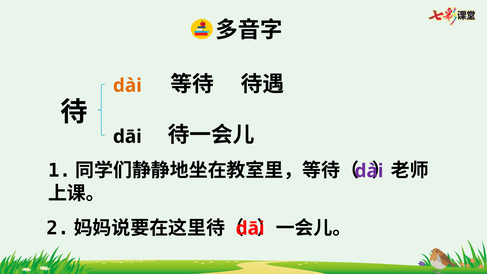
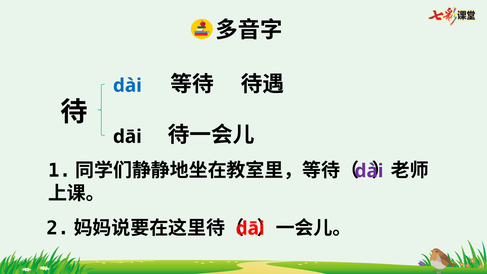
dài colour: orange -> blue (127, 86)
